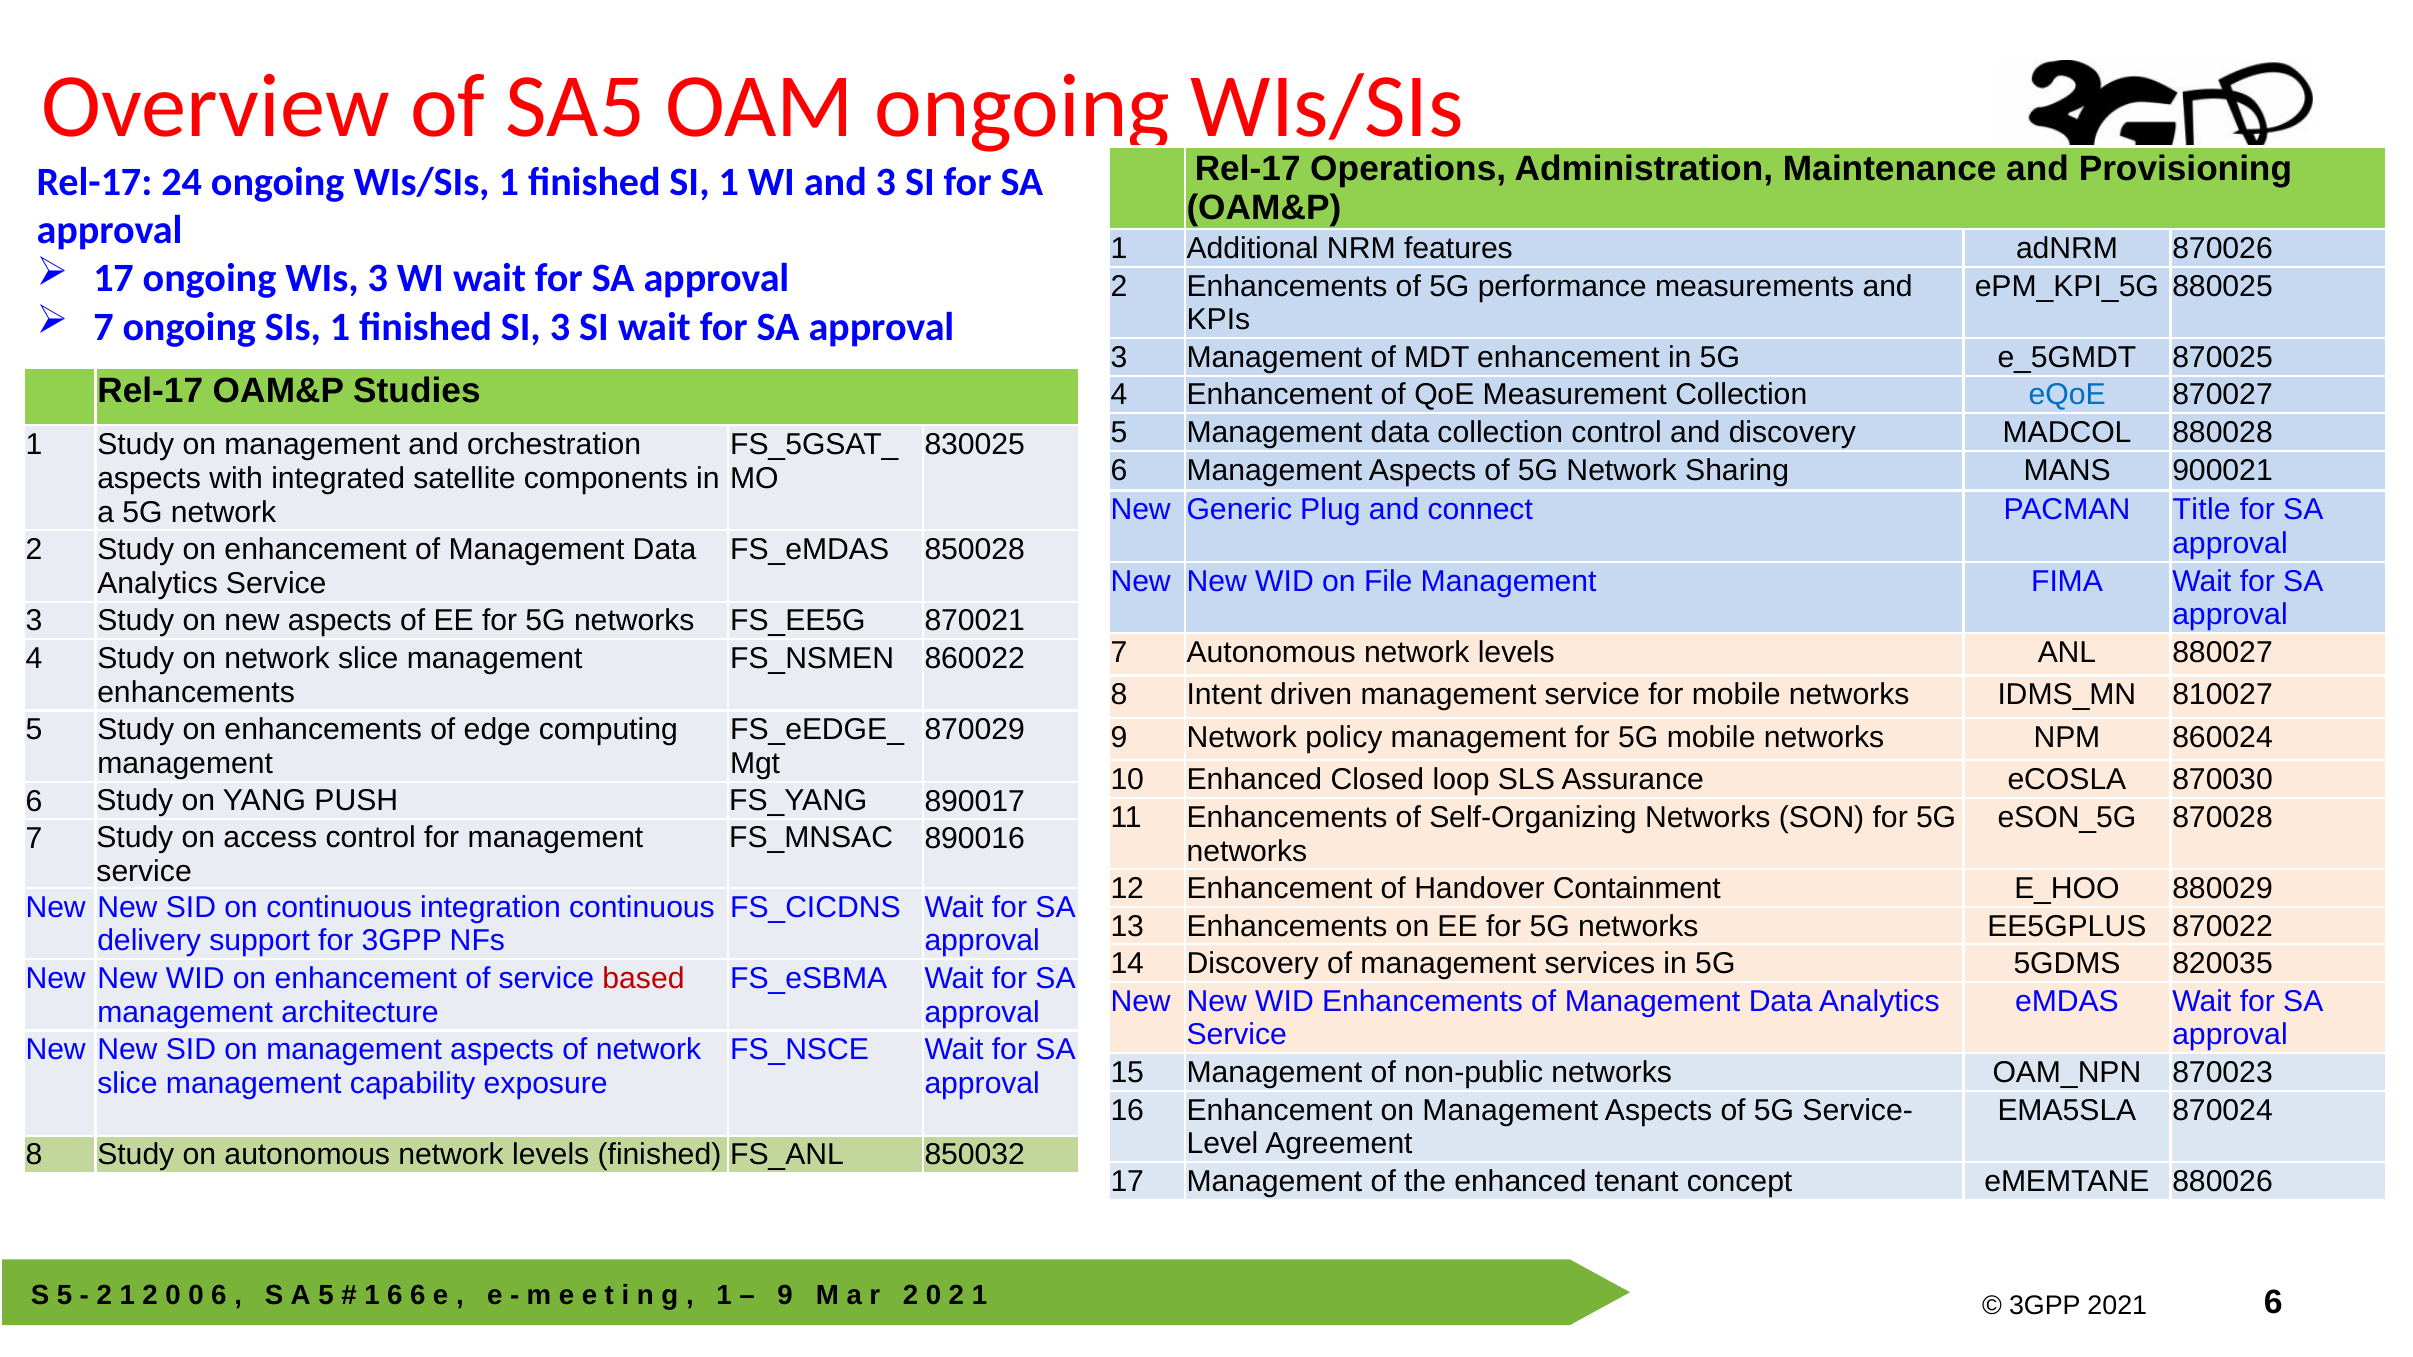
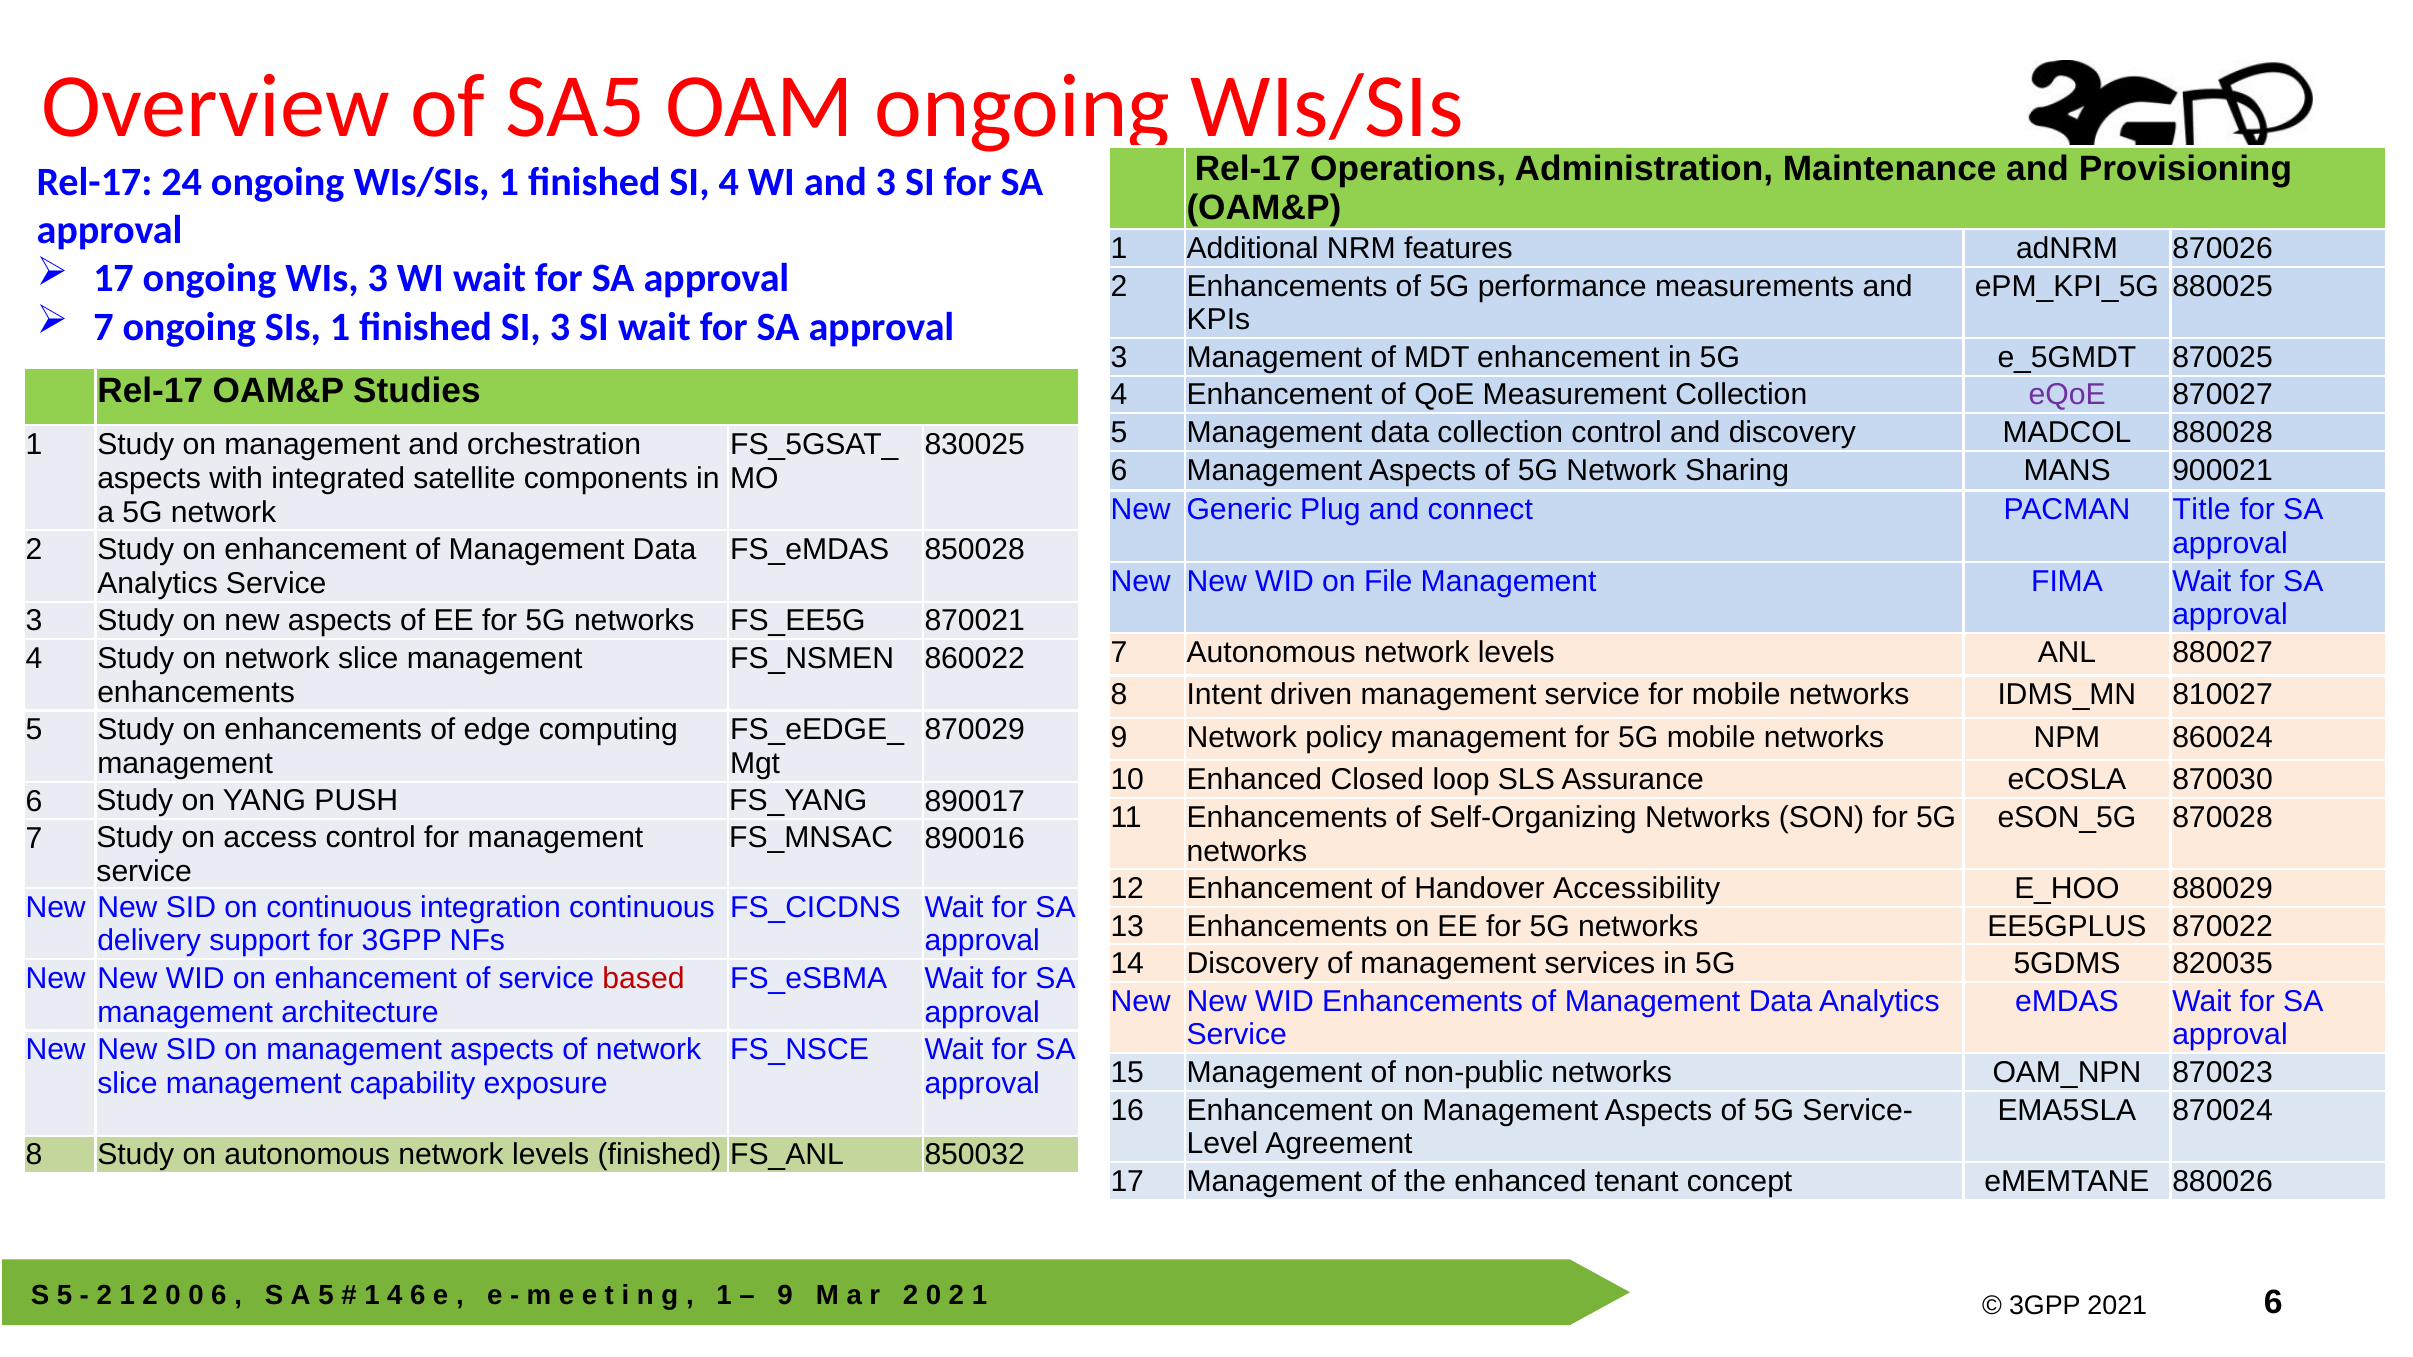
SI 1: 1 -> 4 (729, 182)
eQoE colour: blue -> purple (2067, 395)
Containment: Containment -> Accessibility (1637, 889)
1 6: 6 -> 4 (395, 1296)
